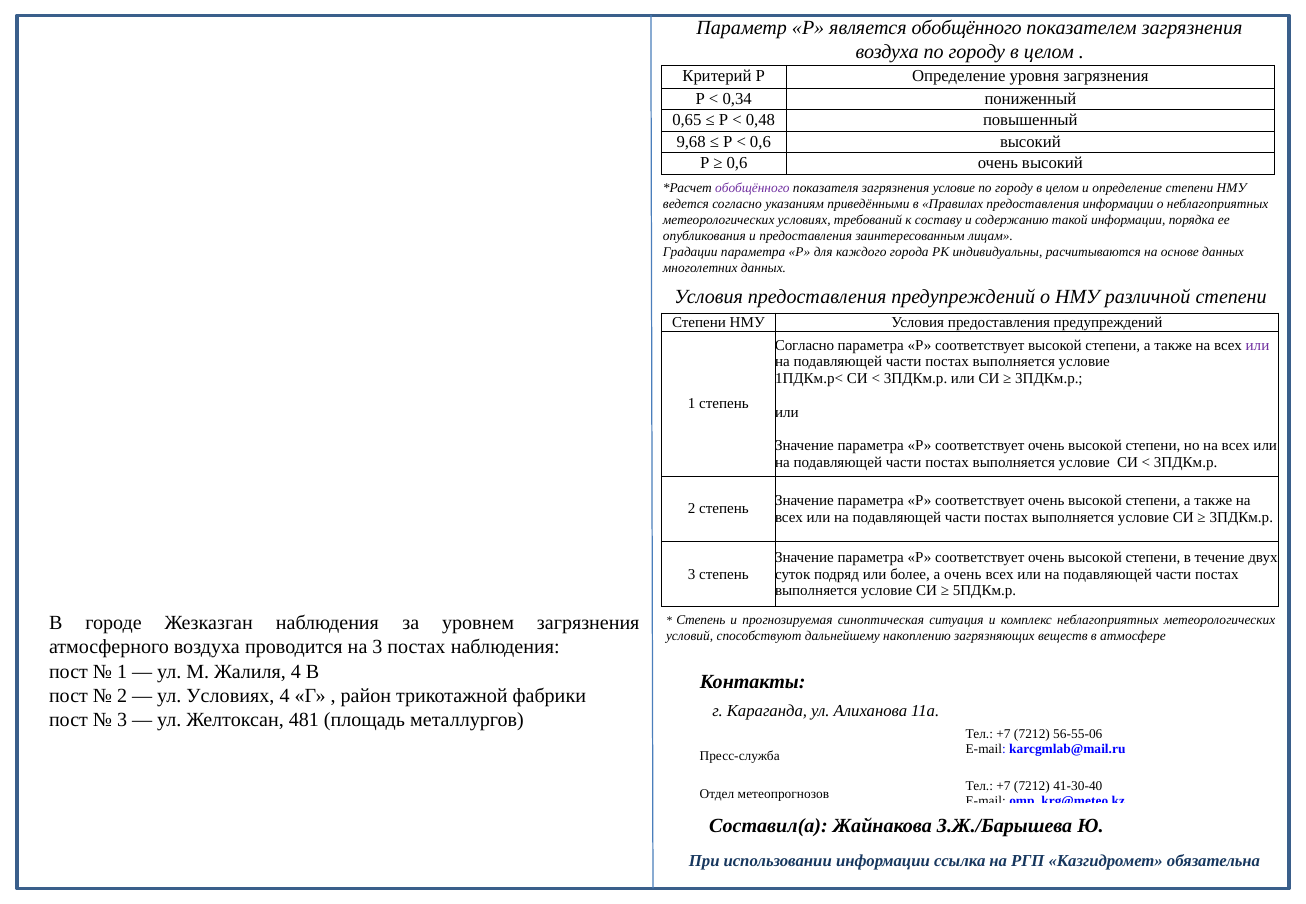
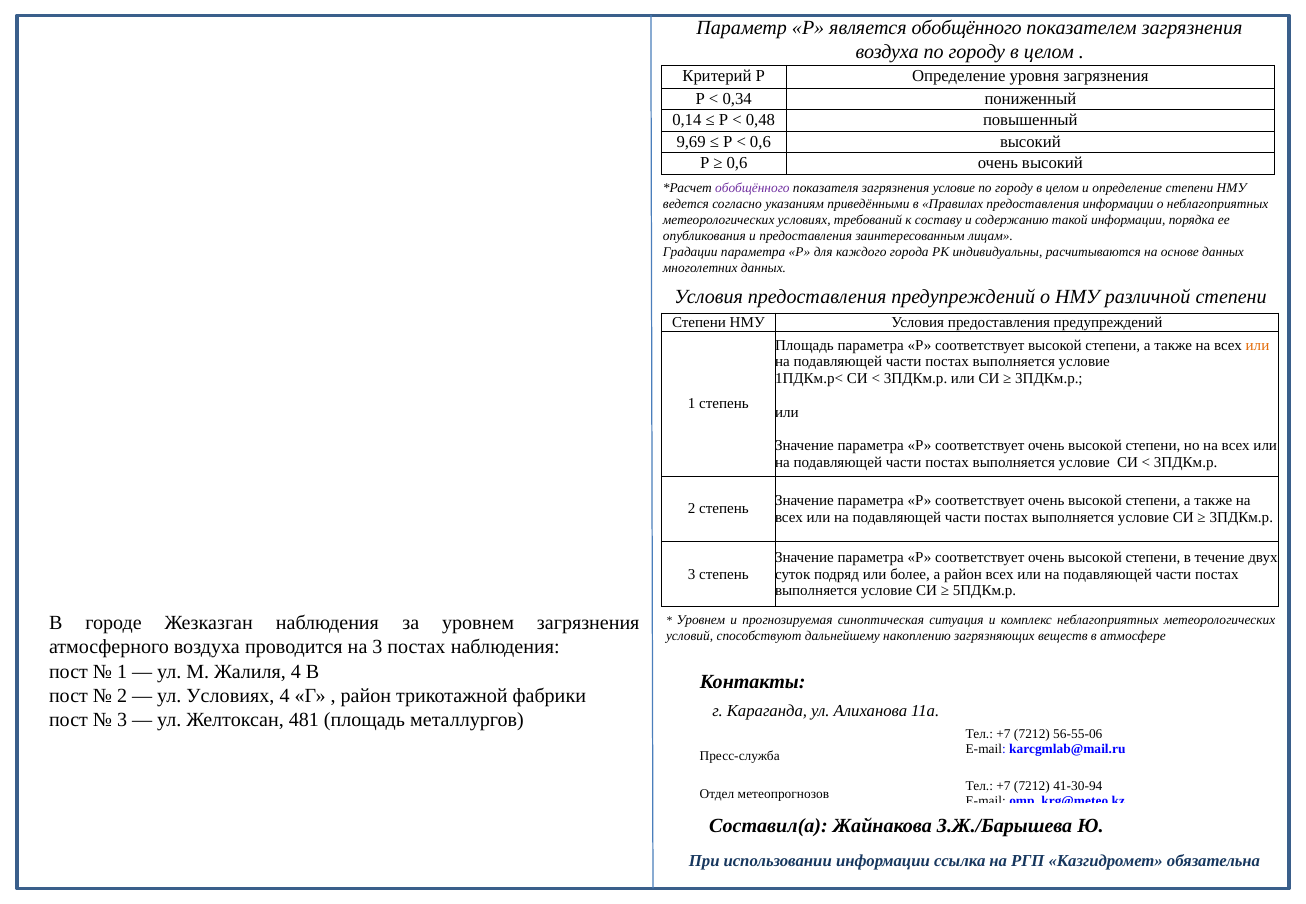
0,65: 0,65 -> 0,14 (687, 120)
9,68: 9,68 -> 9,69 (691, 142)
Согласно: Согласно -> Площадь (804, 345)
или colour: purple -> orange (1258, 345)
а очень: очень -> район (963, 574)
Степень: Степень -> Уровнем (701, 621)
41-30-40: 41-30-40 -> 41-30-94 (1078, 786)
